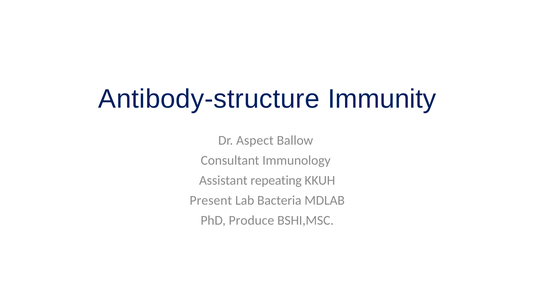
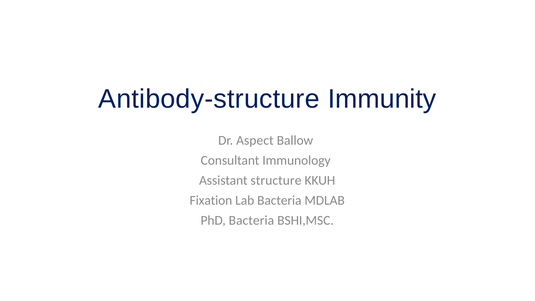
repeating: repeating -> structure (276, 180)
Present: Present -> Fixation (211, 200)
PhD Produce: Produce -> Bacteria (251, 220)
